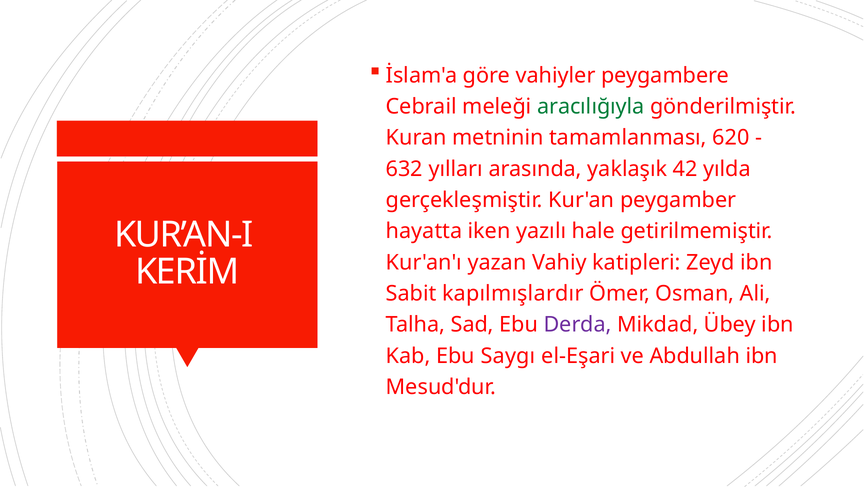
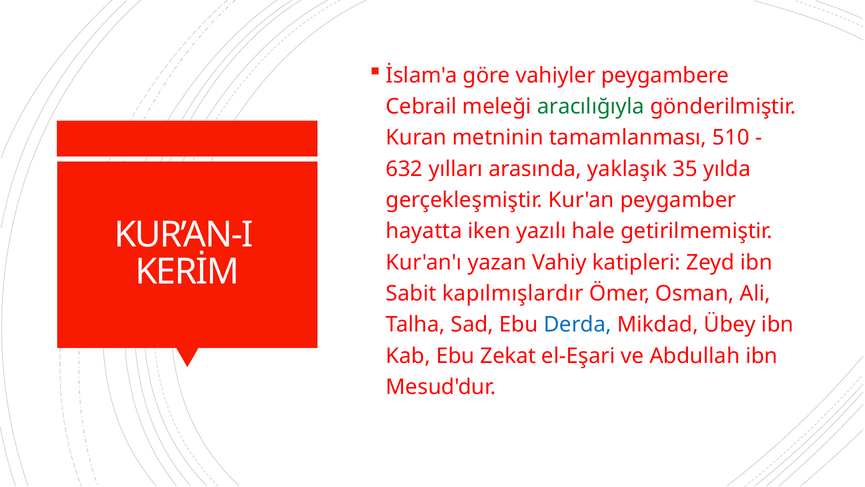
620: 620 -> 510 (731, 138)
42: 42 -> 35 (685, 169)
Derda colour: purple -> blue (578, 324)
Saygı: Saygı -> Zekat (508, 356)
